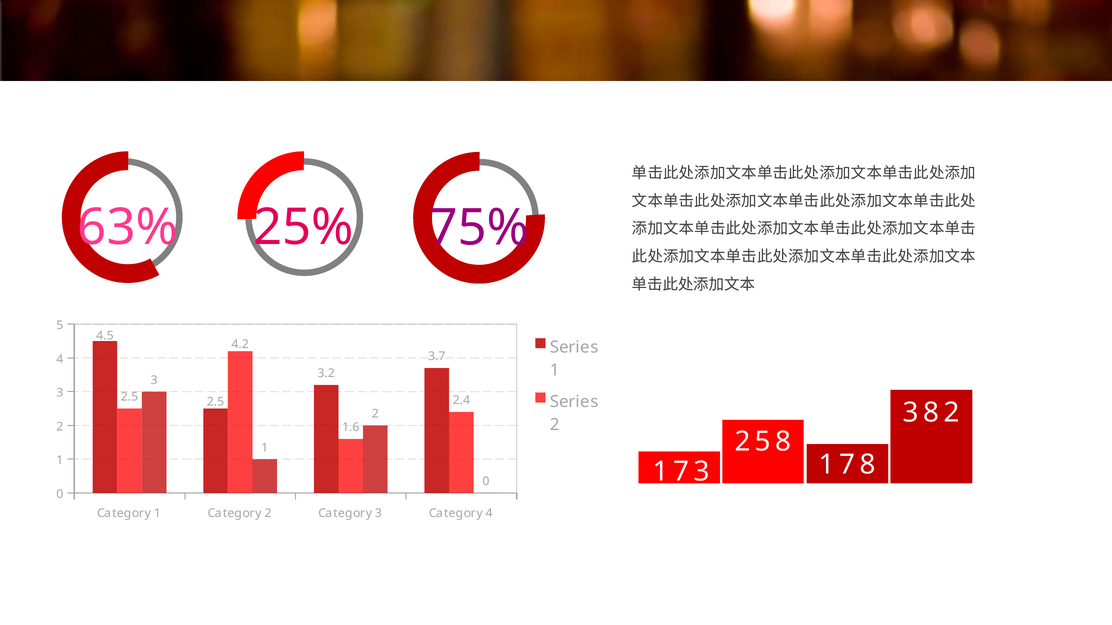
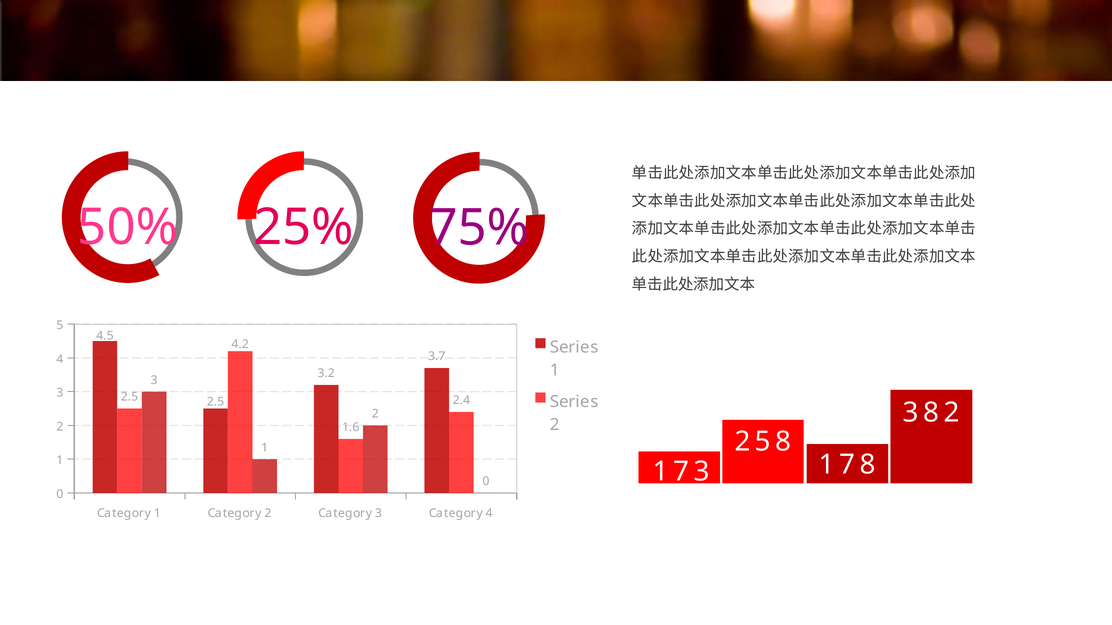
63%: 63% -> 50% (128, 227)
